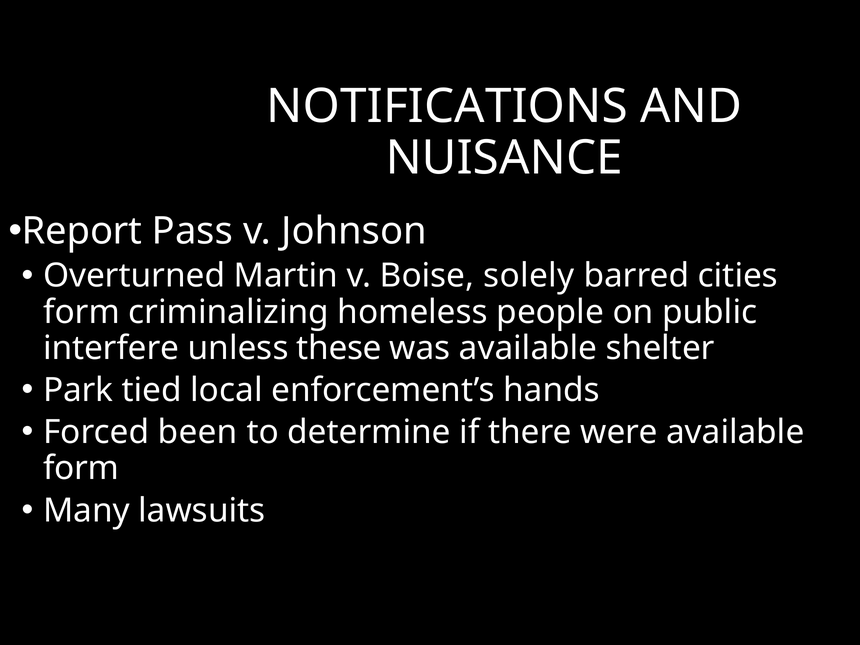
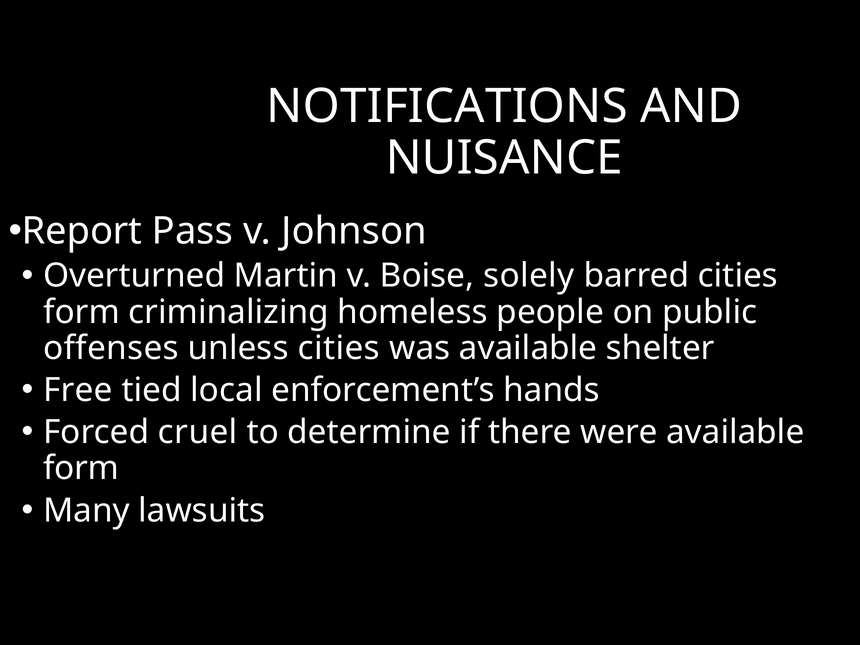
interfere: interfere -> offenses (111, 348)
unless these: these -> cities (339, 348)
Park: Park -> Free (78, 390)
been: been -> cruel (198, 432)
